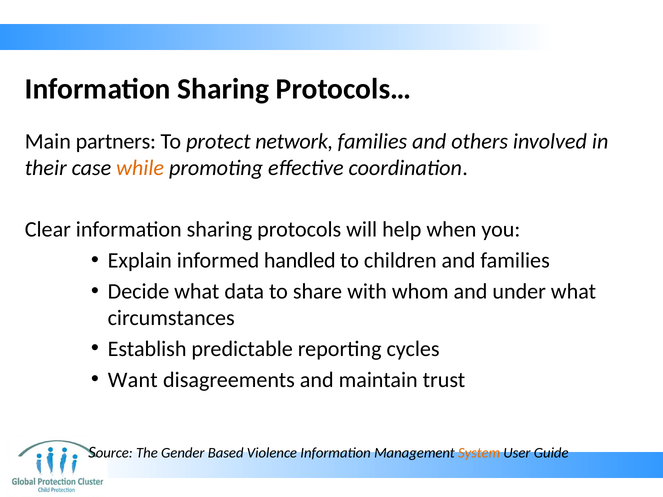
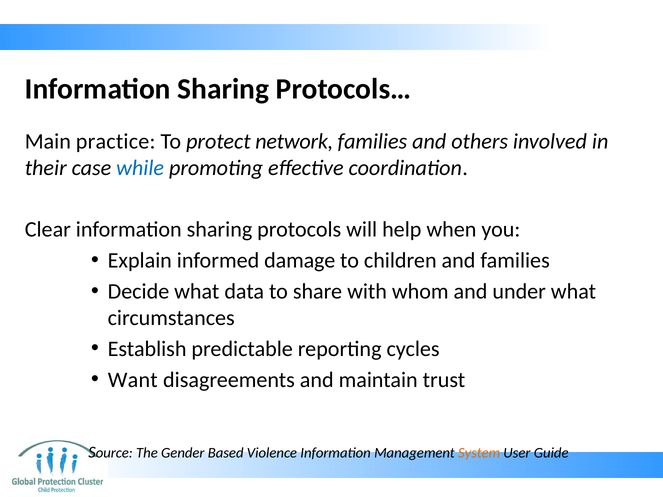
partners: partners -> practice (116, 141)
while colour: orange -> blue (140, 168)
handled: handled -> damage (300, 261)
